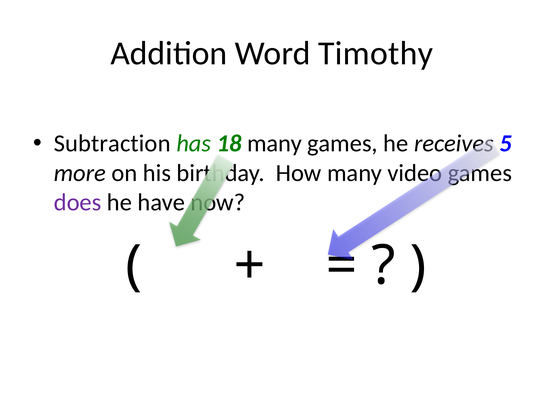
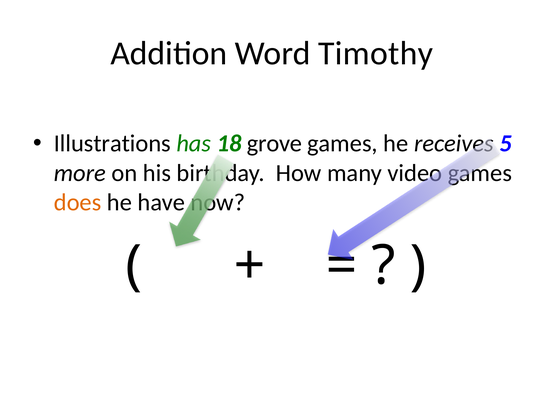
Subtraction: Subtraction -> Illustrations (112, 144)
many: many -> grove (275, 144)
does colour: purple -> orange (78, 202)
